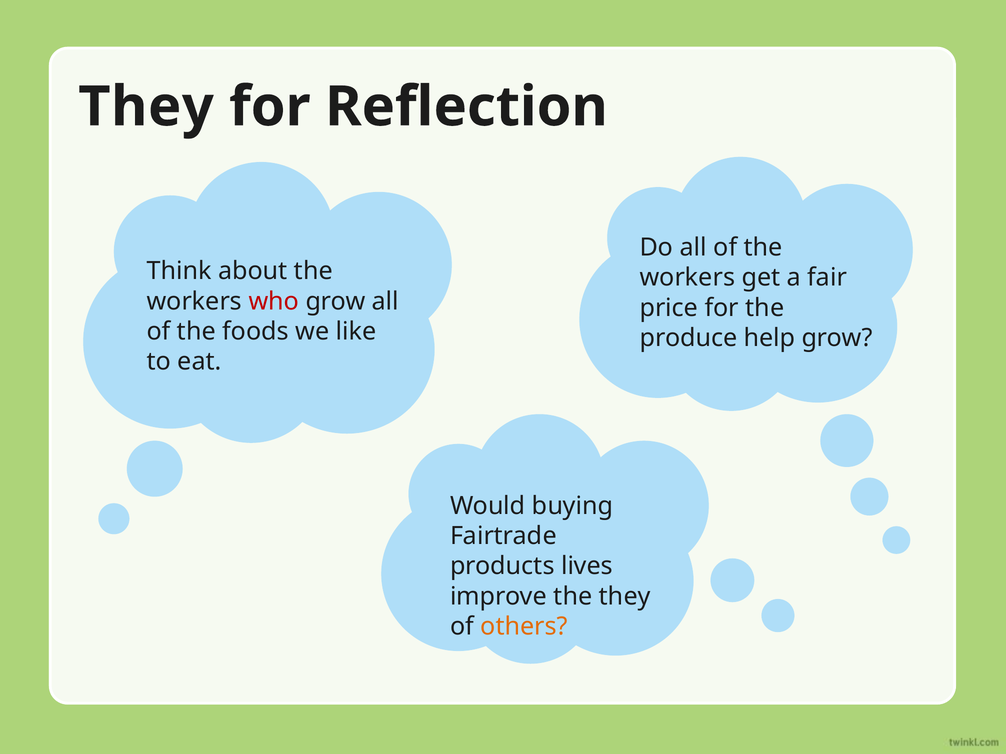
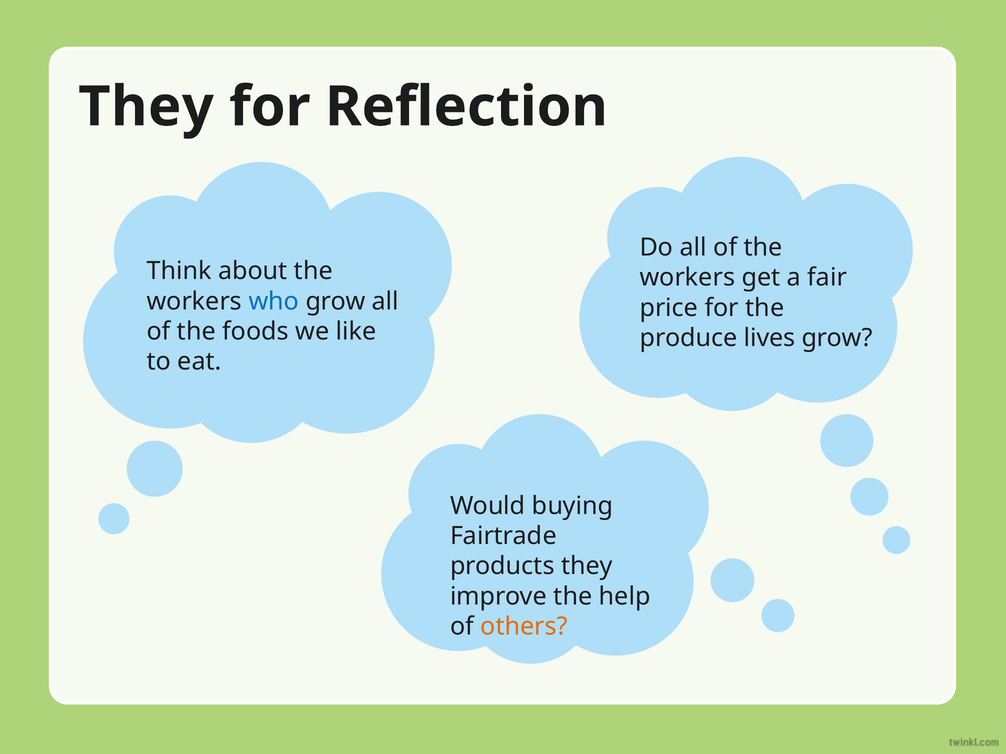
who colour: red -> blue (274, 302)
help: help -> lives (770, 338)
products lives: lives -> they (587, 566)
the they: they -> help (625, 597)
